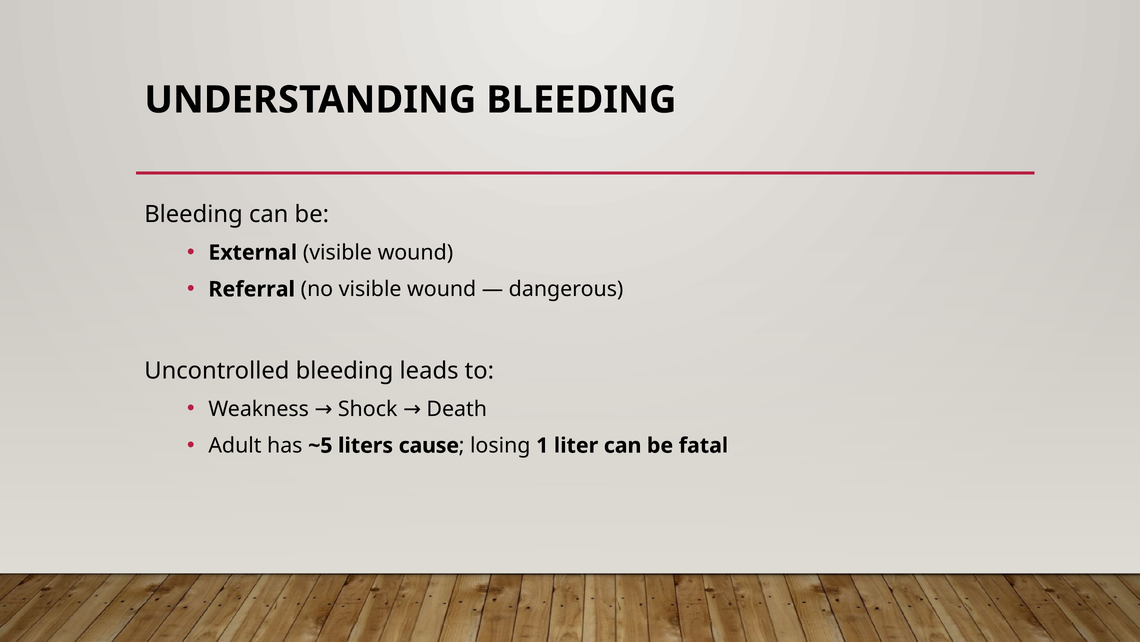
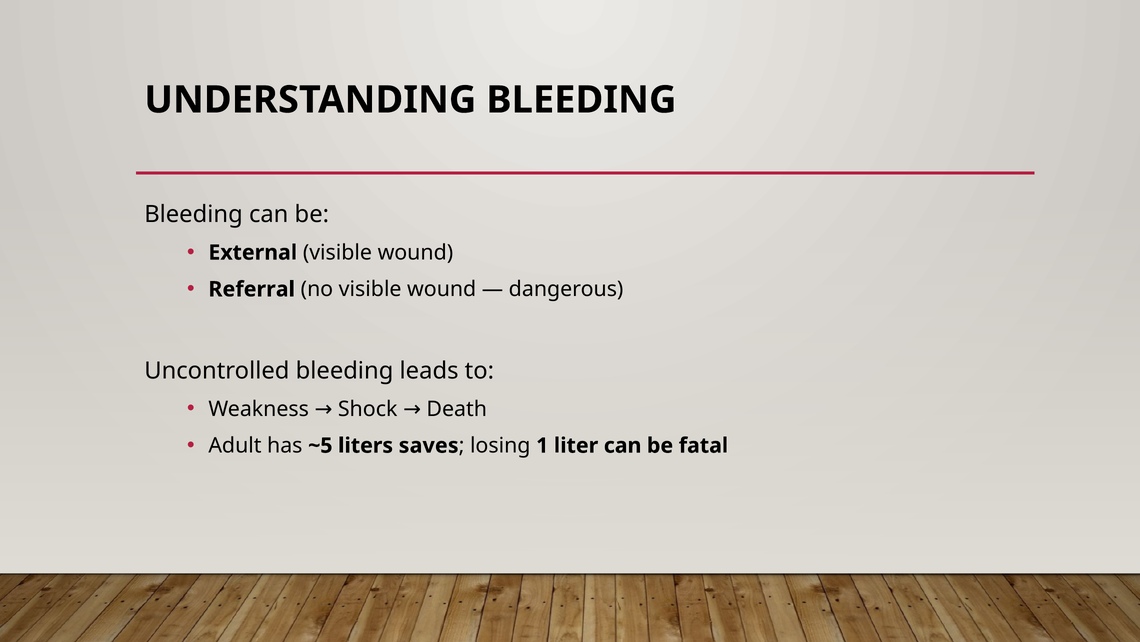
cause: cause -> saves (429, 445)
